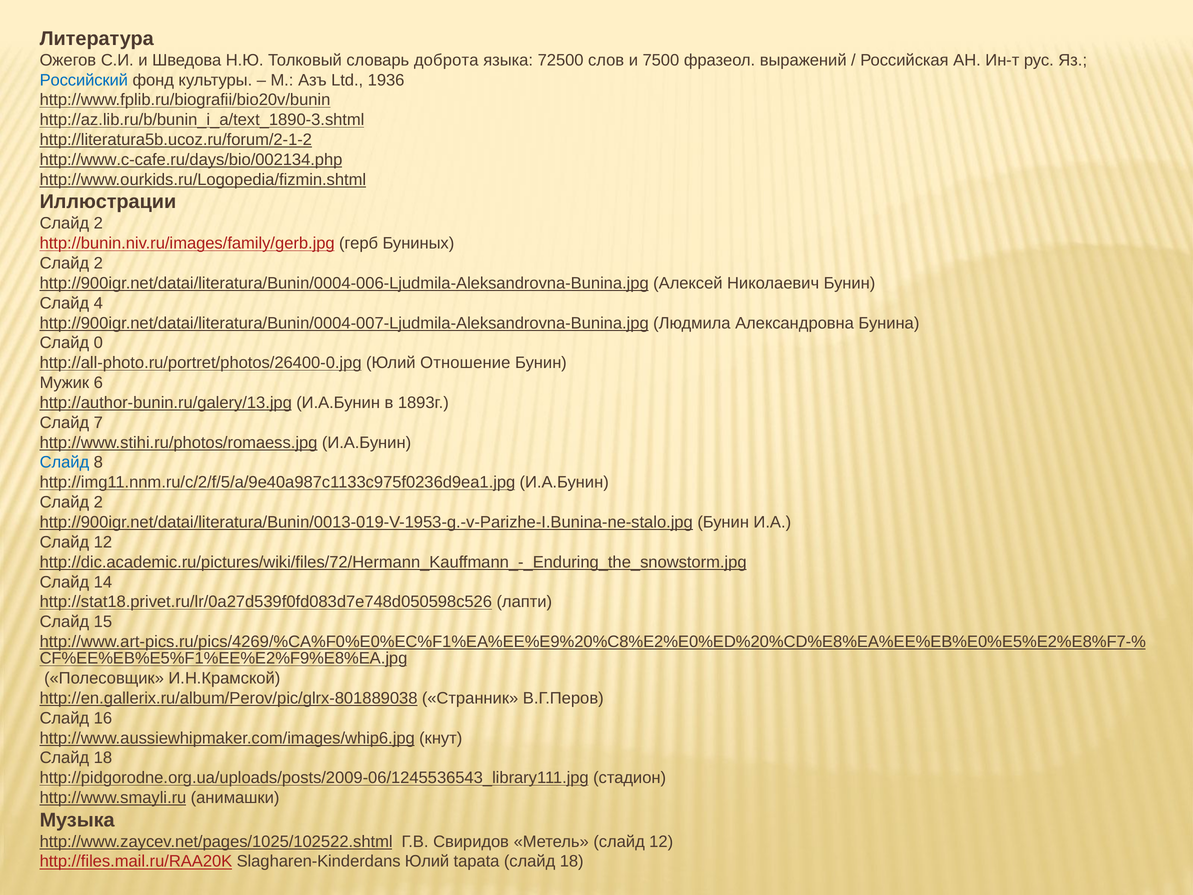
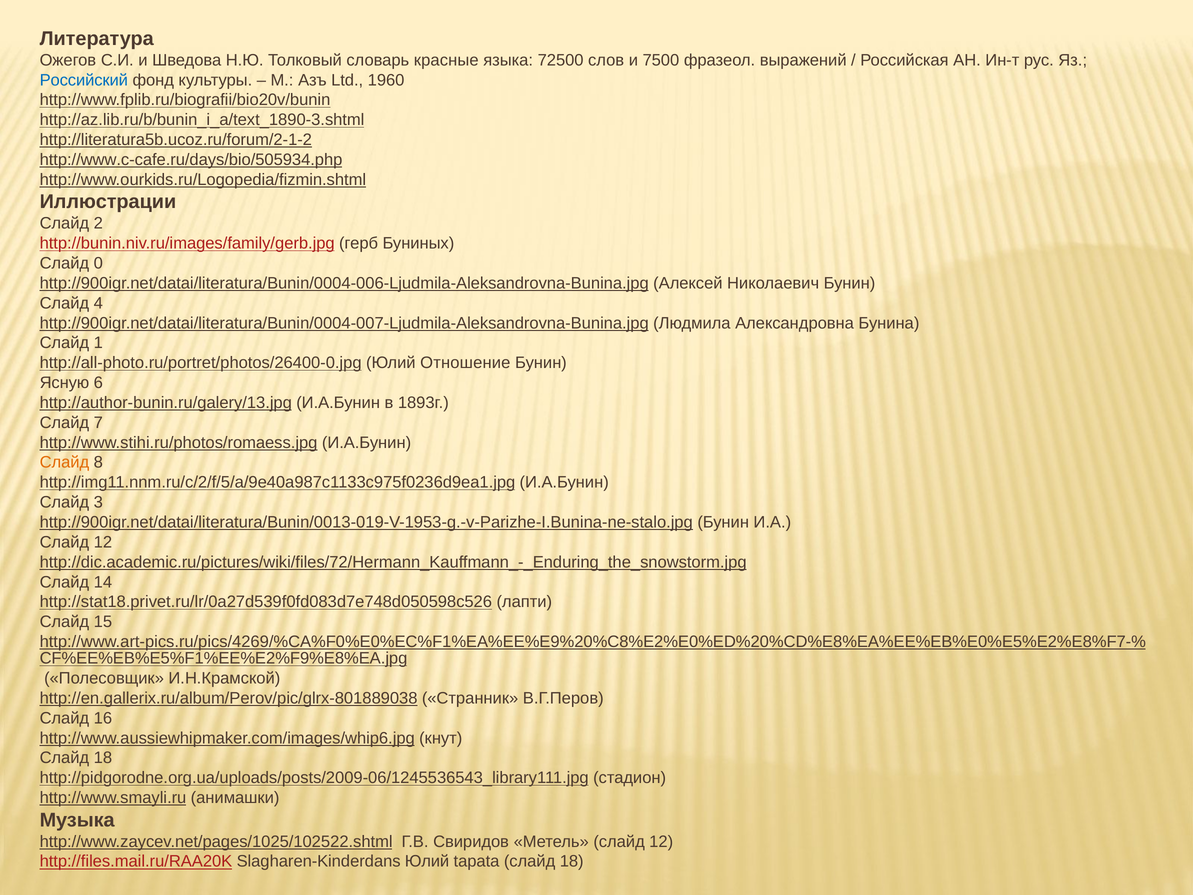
доброта: доброта -> красные (446, 60)
1936: 1936 -> 1960 (386, 80)
http://www.c-cafe.ru/days/bio/002134.php: http://www.c-cafe.ru/days/bio/002134.php -> http://www.c-cafe.ru/days/bio/505934.php (191, 160)
2: 2 -> 0 (98, 263)
0: 0 -> 1 (98, 343)
Мужик: Мужик -> Ясную (64, 383)
Слайд colour: blue -> orange (64, 462)
2: 2 -> 3 (98, 502)
